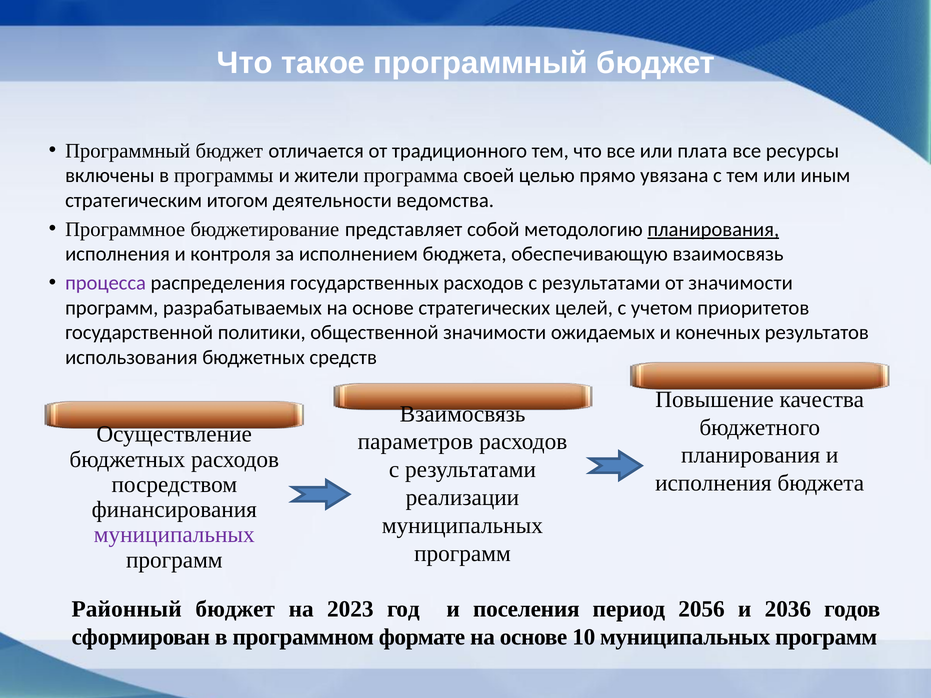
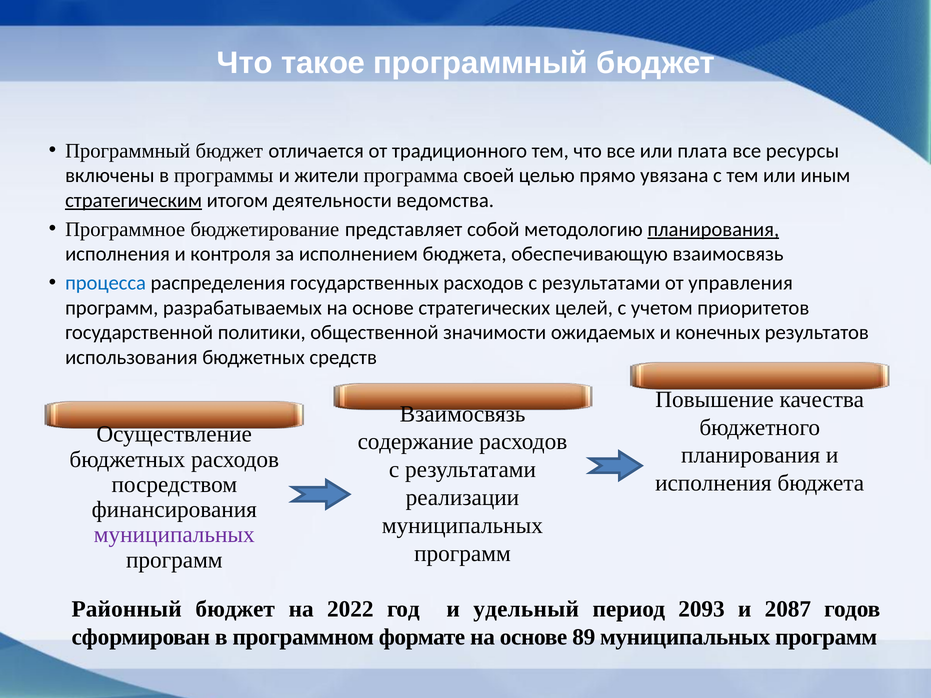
стратегическим underline: none -> present (134, 200)
процесса colour: purple -> blue (106, 283)
от значимости: значимости -> управления (741, 283)
параметров: параметров -> содержание (416, 442)
2023: 2023 -> 2022 (350, 609)
поселения: поселения -> удельный (526, 609)
2056: 2056 -> 2093 (701, 609)
2036: 2036 -> 2087 (788, 609)
10: 10 -> 89 (584, 637)
